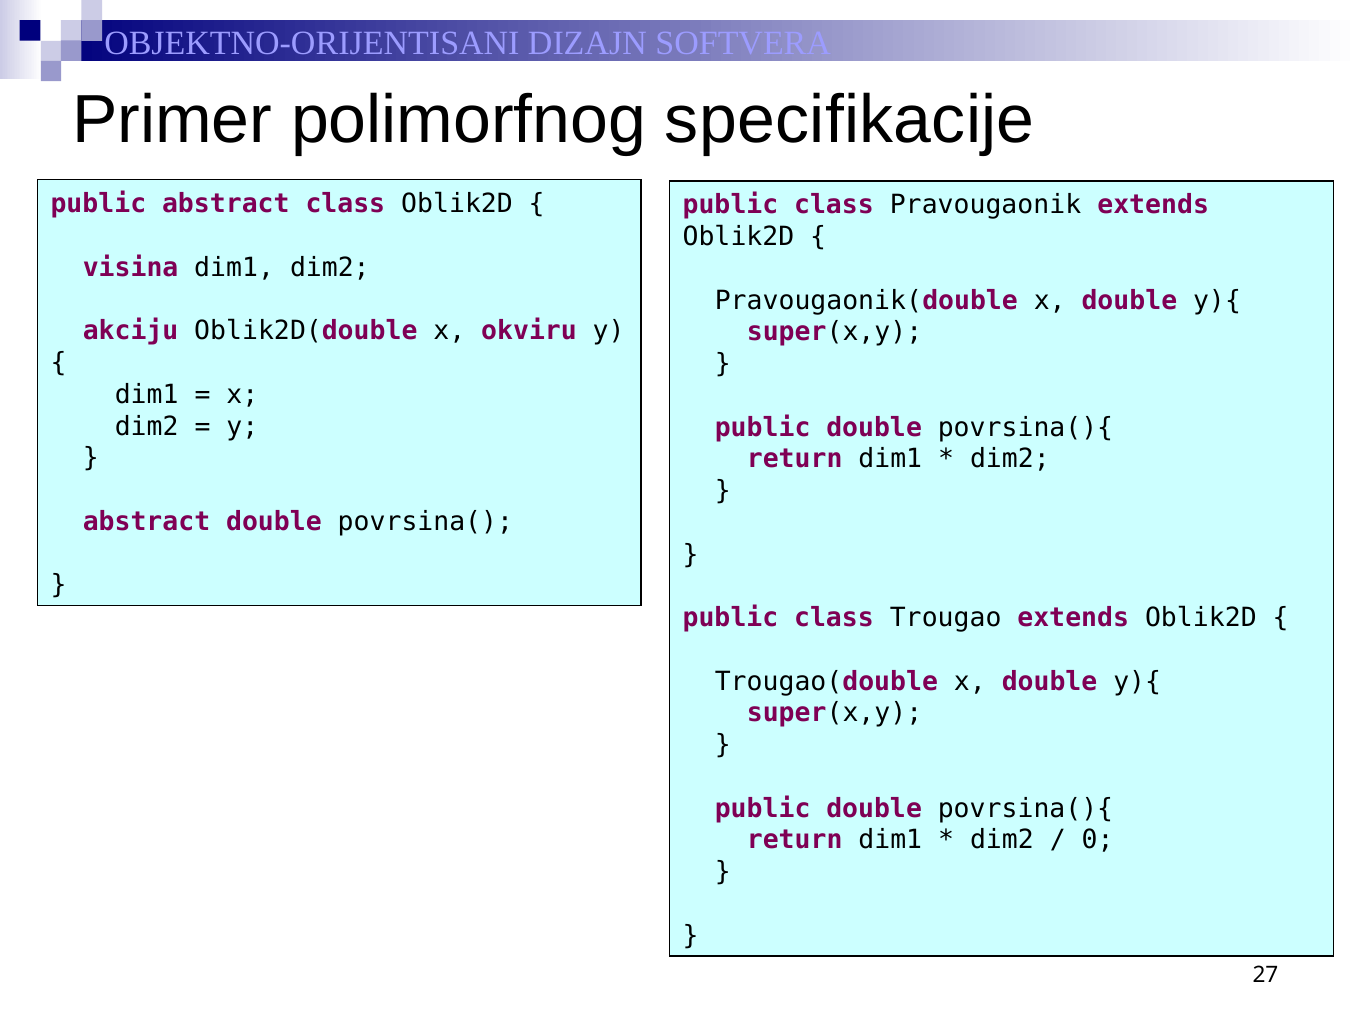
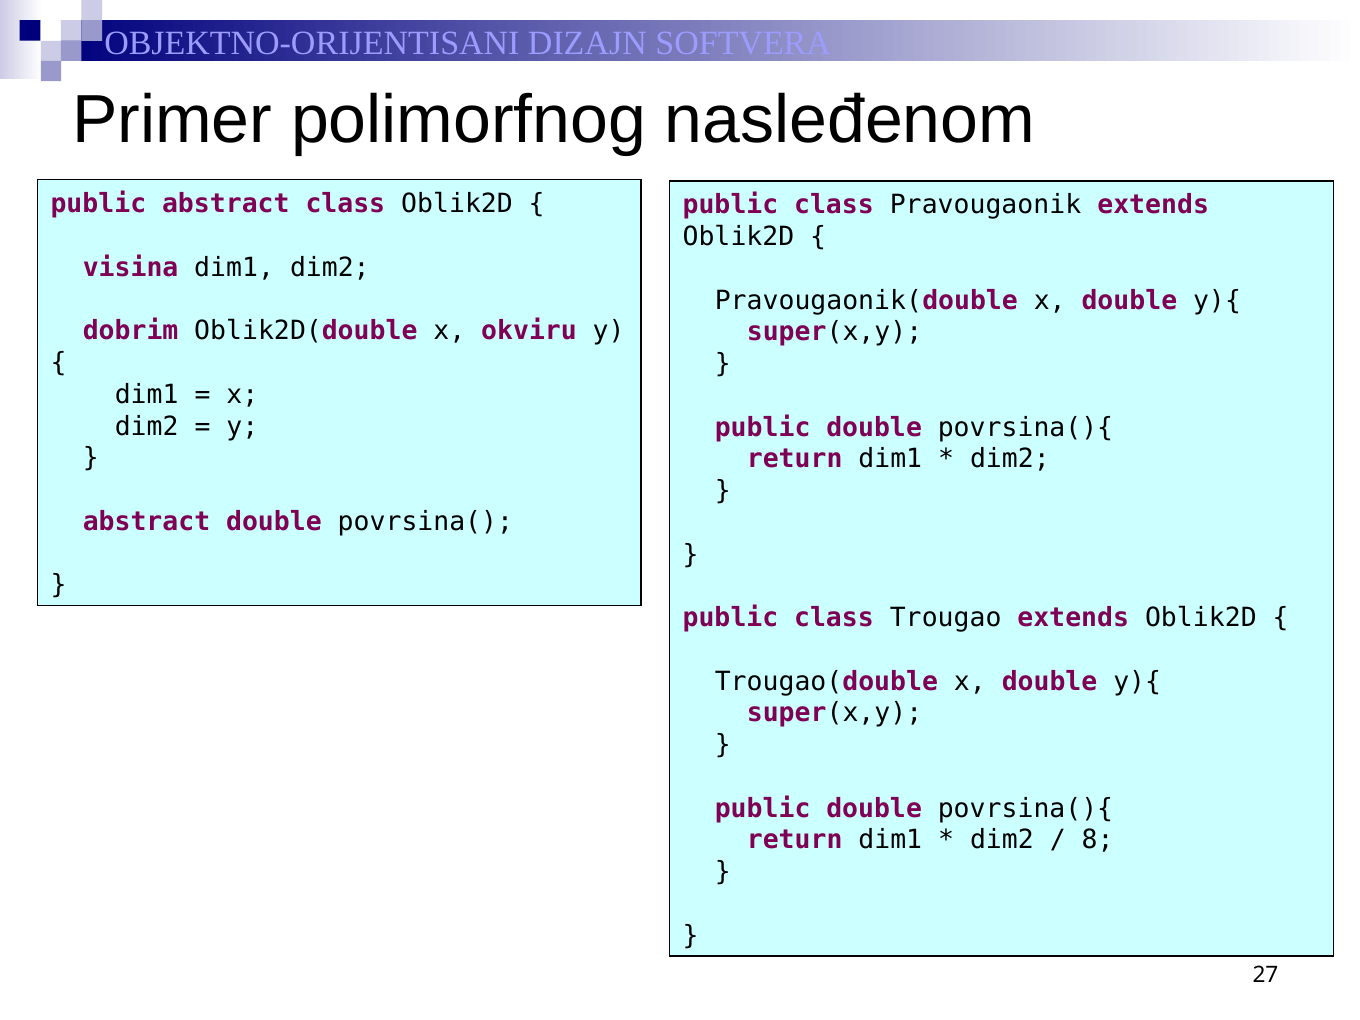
specifikacije: specifikacije -> nasleđenom (850, 120)
akciju: akciju -> dobrim (131, 331)
0: 0 -> 8 (1098, 840)
